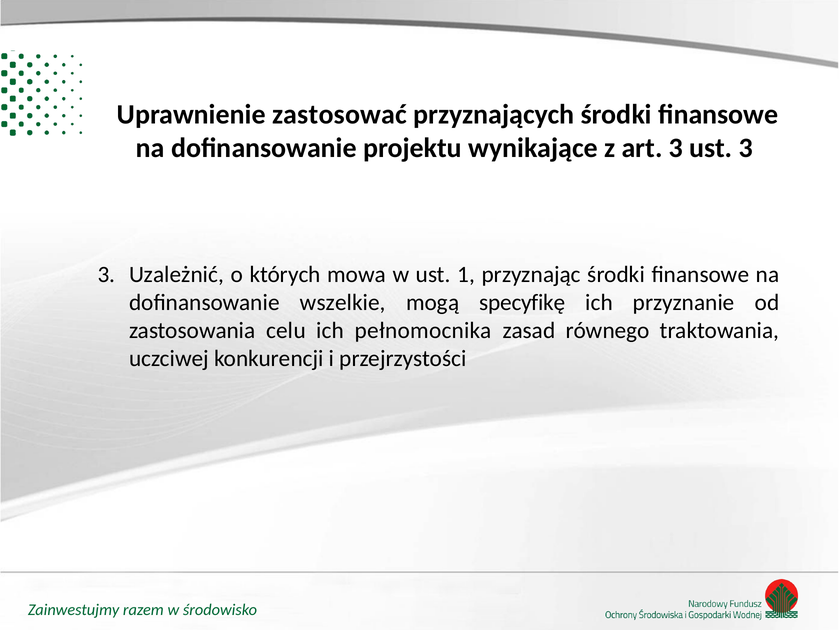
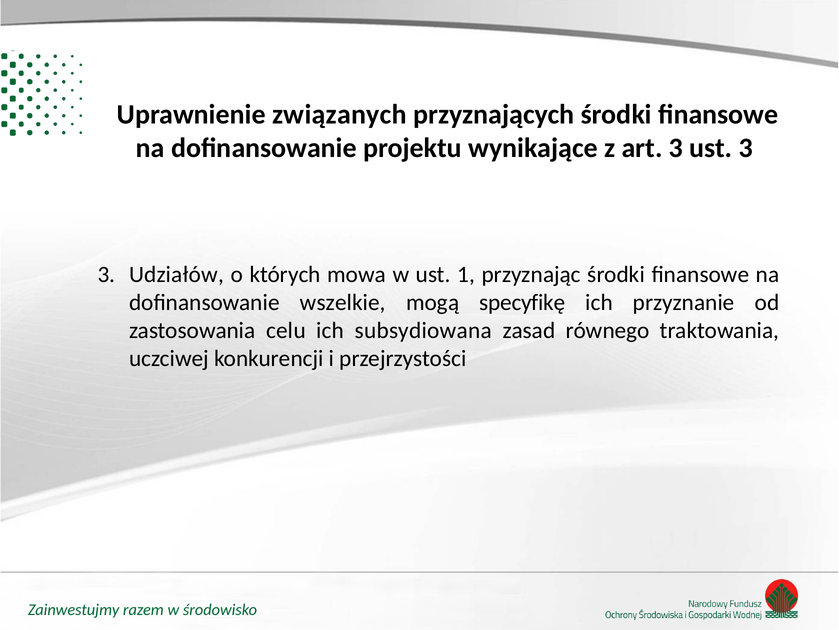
zastosować: zastosować -> związanych (339, 114)
Uzależnić: Uzależnić -> Udziałów (176, 274)
pełnomocnika: pełnomocnika -> subsydiowana (423, 330)
